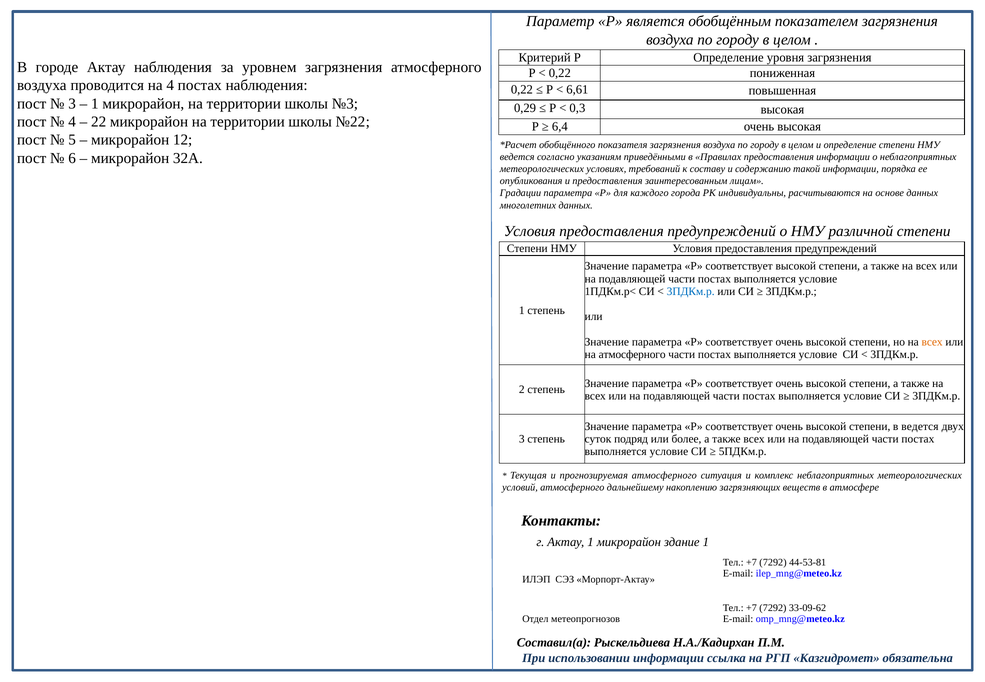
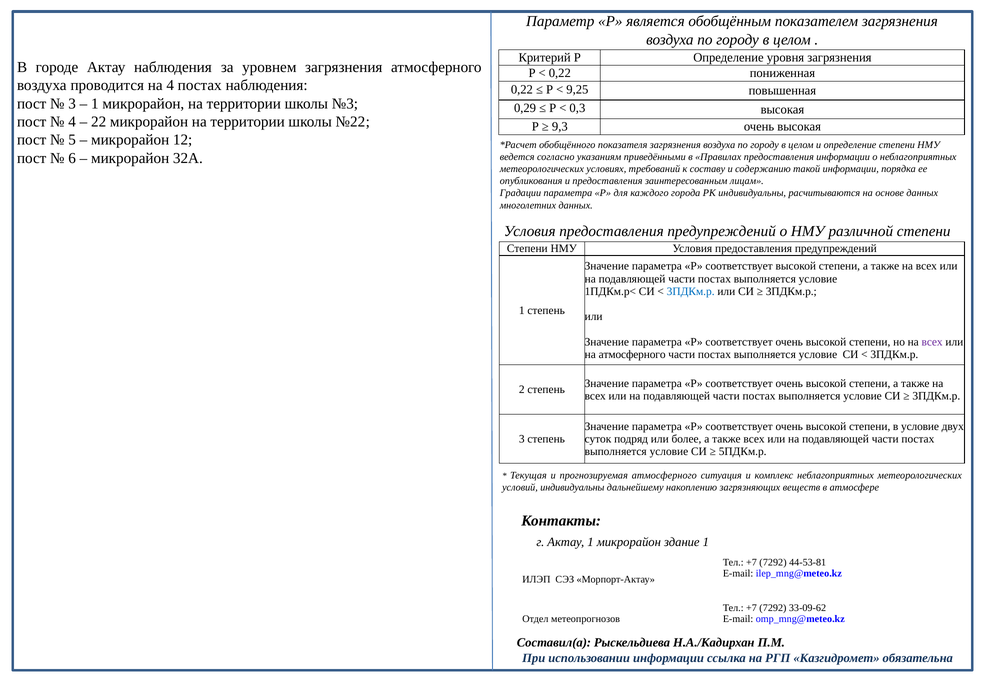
6,61: 6,61 -> 9,25 (577, 89)
6,4: 6,4 -> 9,3 (560, 127)
всех colour: orange -> purple (932, 342)
в ведется: ведется -> условие (920, 426)
условий атмосферного: атмосферного -> индивидуальны (572, 488)
